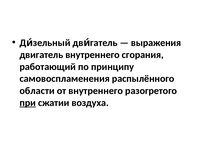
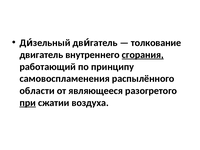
выражения: выражения -> толкование (156, 43)
сгорания underline: none -> present (143, 55)
от внутреннего: внутреннего -> являющееся (96, 91)
